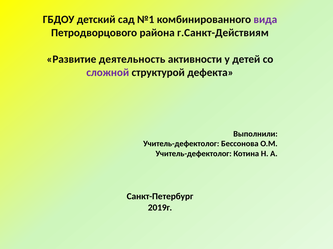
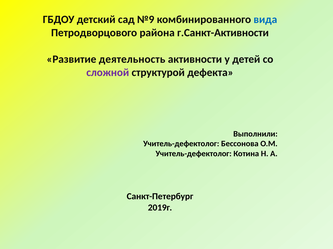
№1: №1 -> №9 (146, 20)
вида colour: purple -> blue (265, 20)
г.Санкт-Действиям: г.Санкт-Действиям -> г.Санкт-Активности (223, 33)
